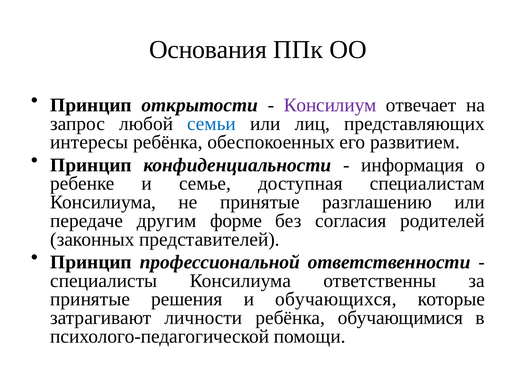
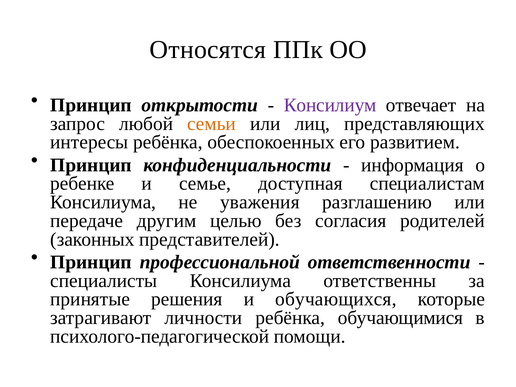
Основания: Основания -> Относятся (208, 50)
семьи colour: blue -> orange (212, 124)
не принятые: принятые -> уважения (260, 202)
форме: форме -> целью (236, 221)
